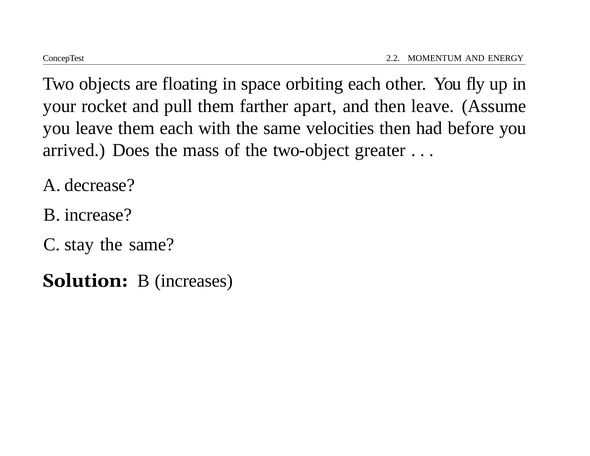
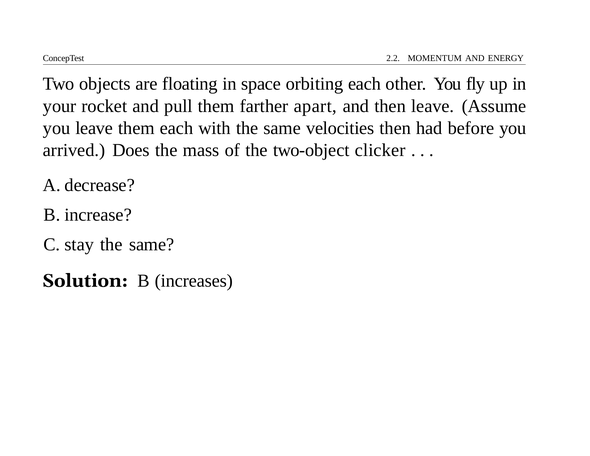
greater: greater -> clicker (380, 150)
